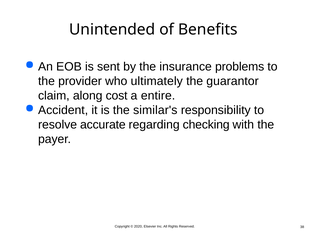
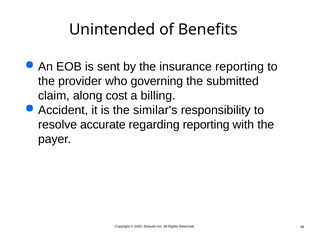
insurance problems: problems -> reporting (240, 67)
ultimately: ultimately -> governing (157, 81)
guarantor: guarantor -> submitted (233, 81)
entire: entire -> billing (158, 96)
regarding checking: checking -> reporting (206, 125)
